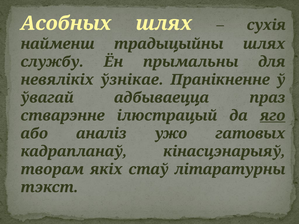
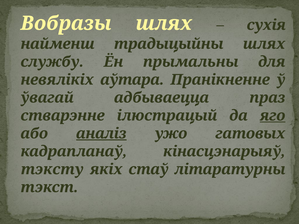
Асобных: Асобных -> Вобразы (66, 23)
ўзнікае: ўзнікае -> аўтара (132, 80)
аналіз underline: none -> present (101, 134)
творам: творам -> тэксту (52, 169)
